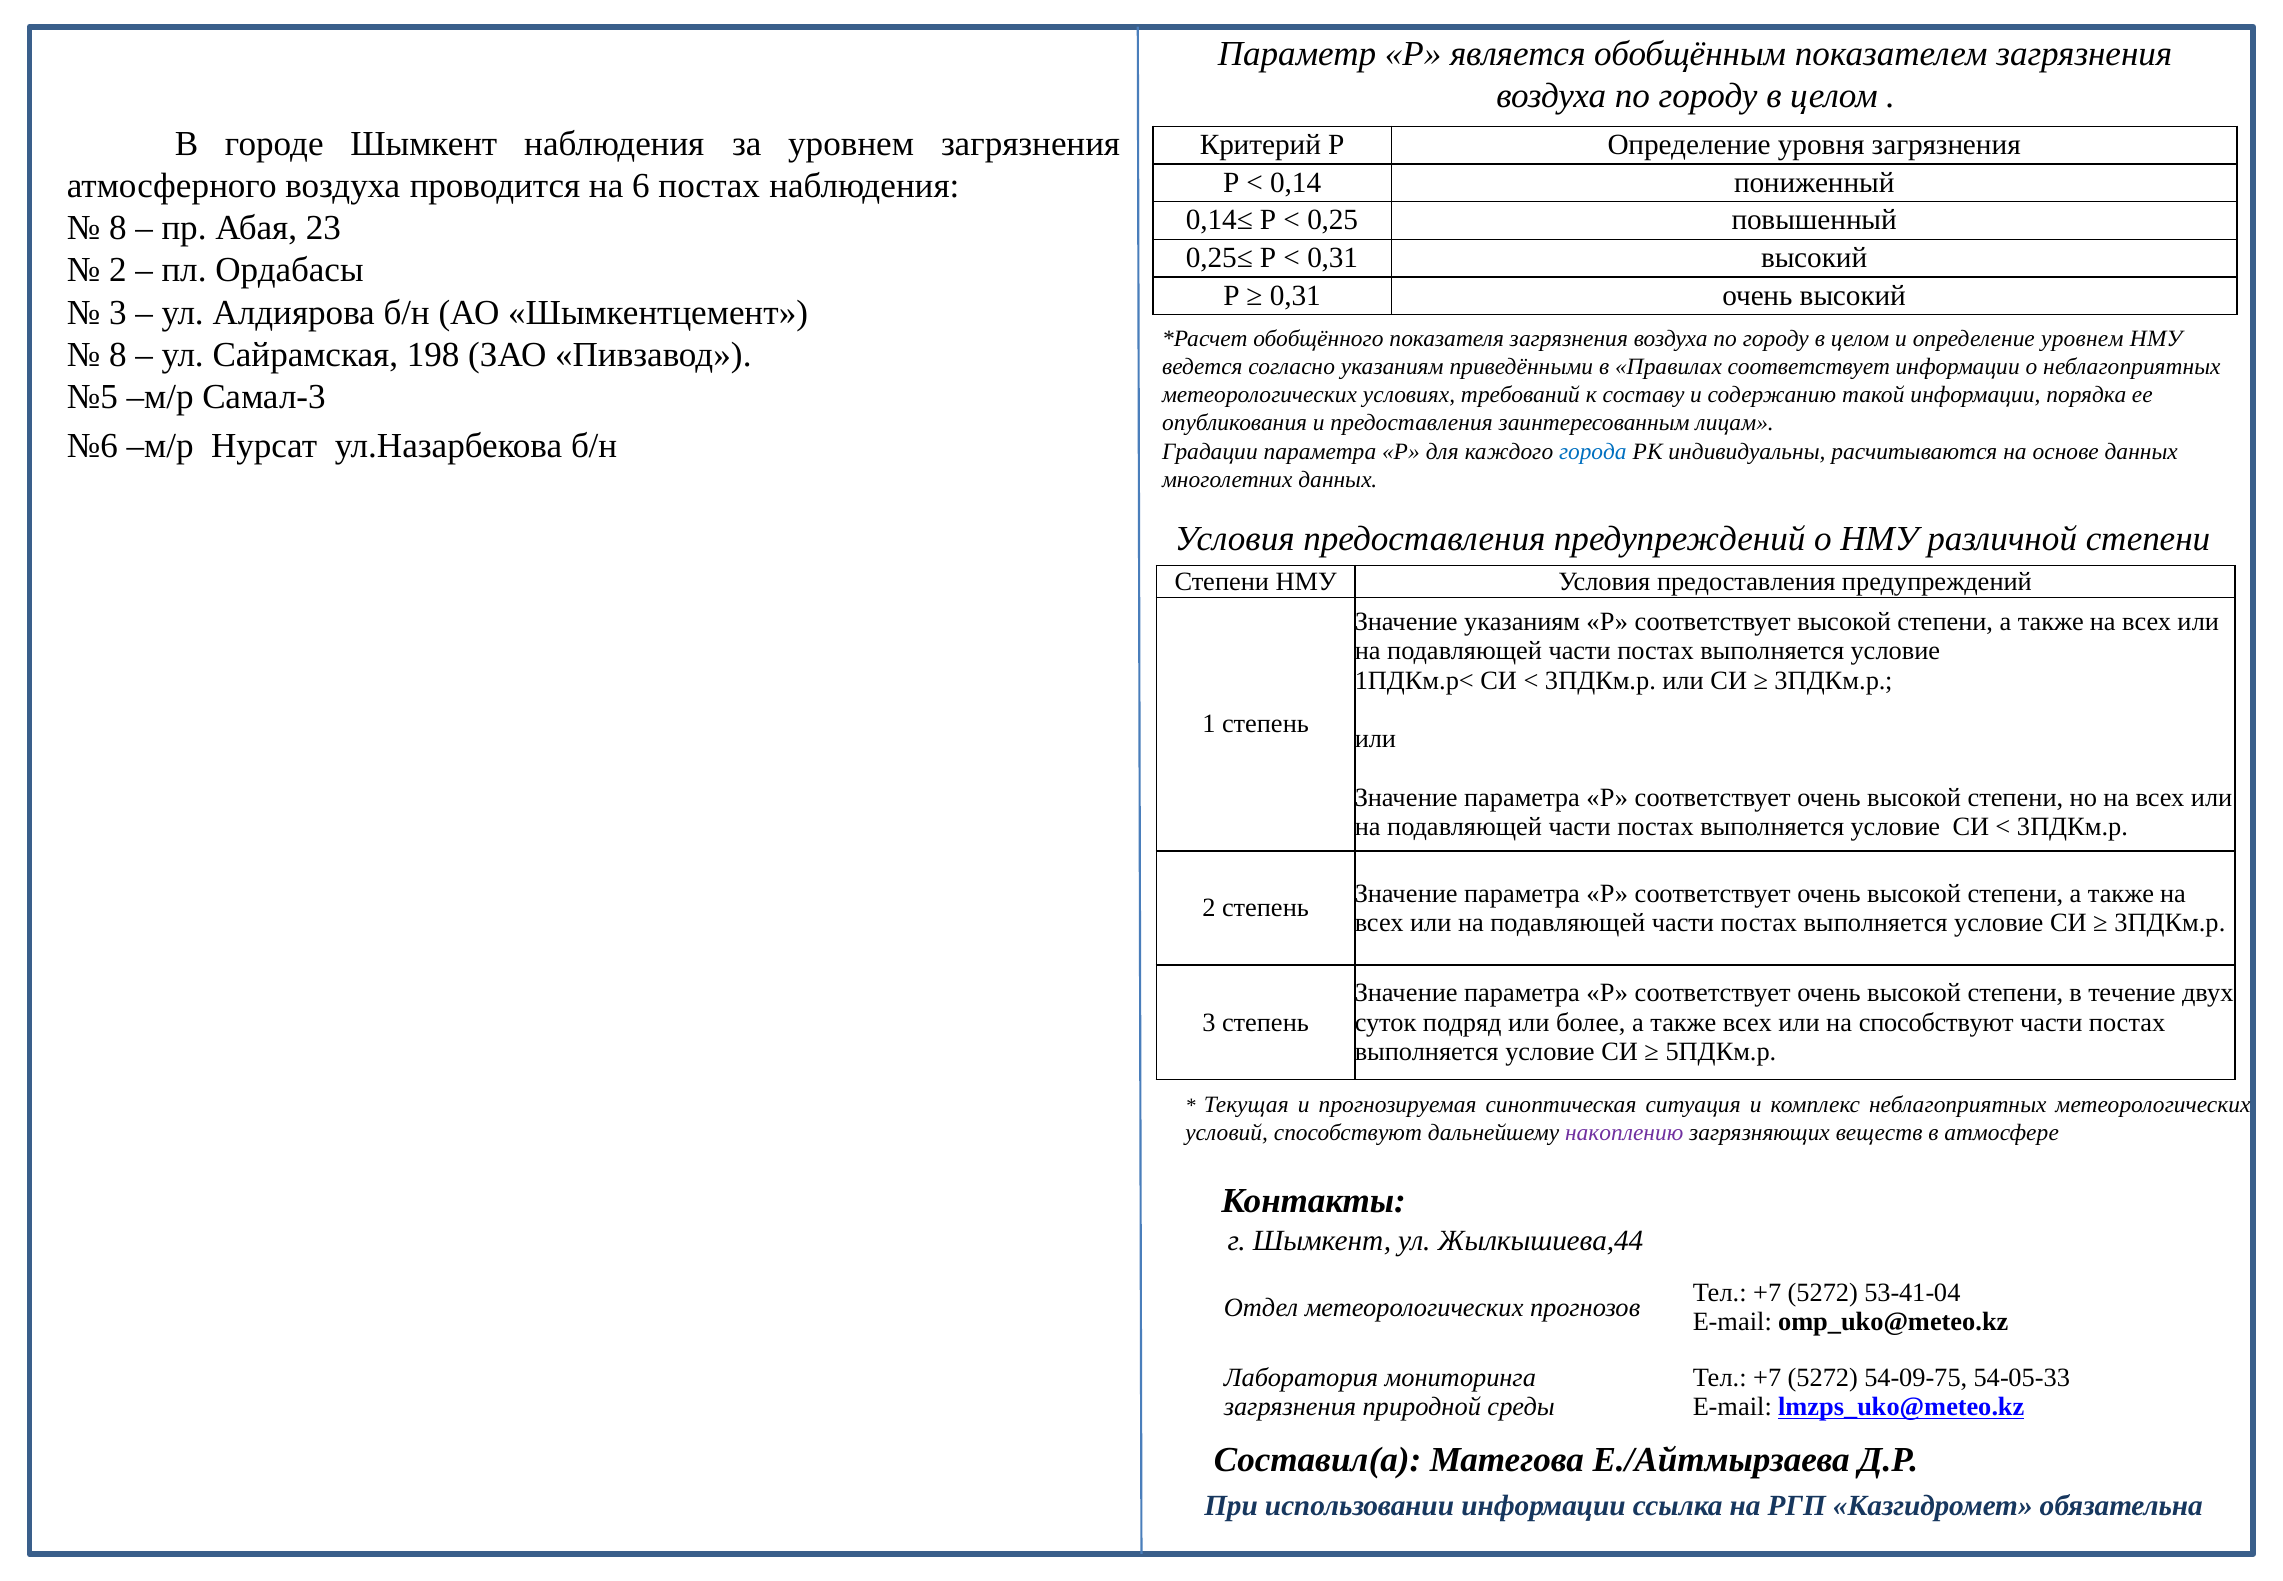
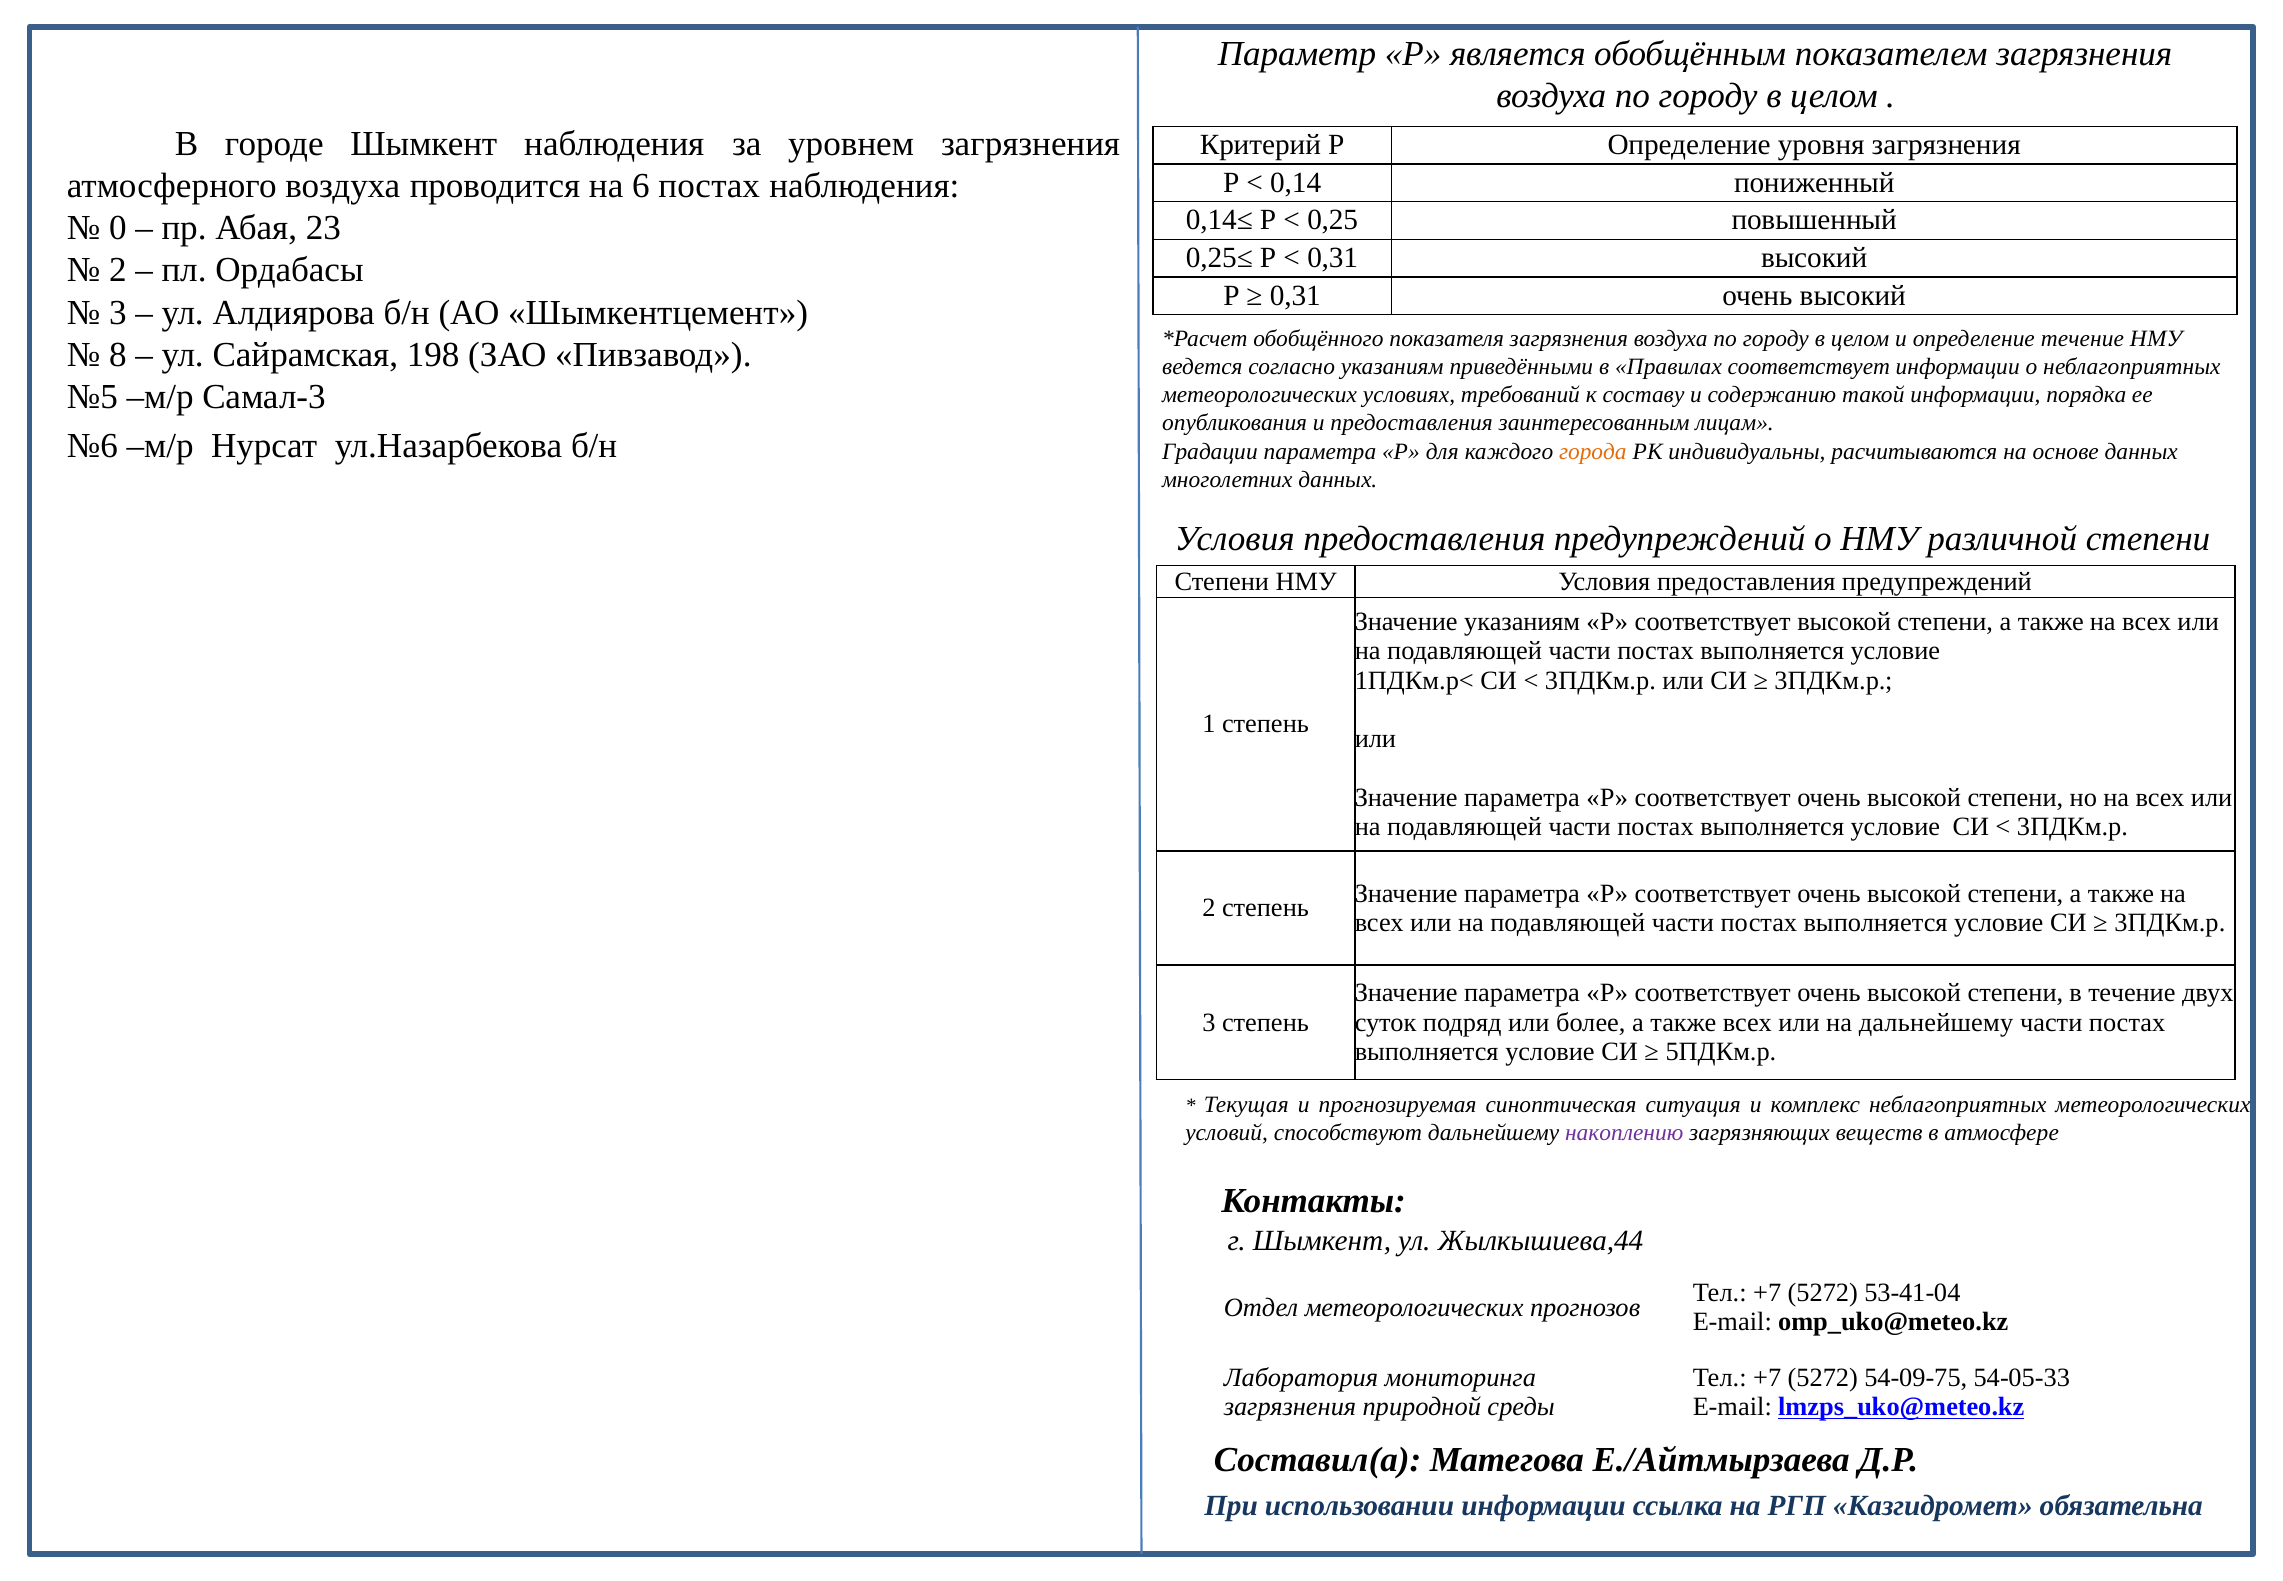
8: 8 -> 0 (118, 228)
определение уровнем: уровнем -> течение (2082, 339)
города colour: blue -> orange (1593, 451)
на способствуют: способствуют -> дальнейшему (1936, 1022)
